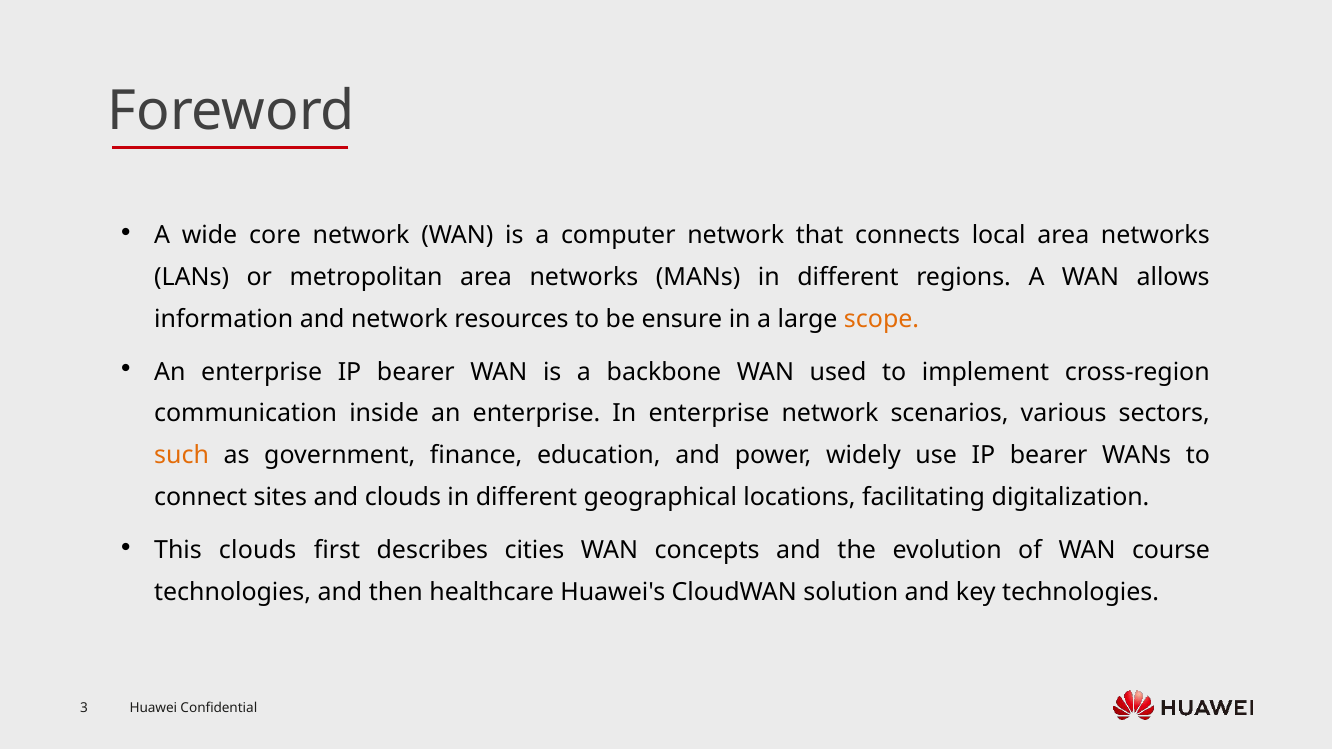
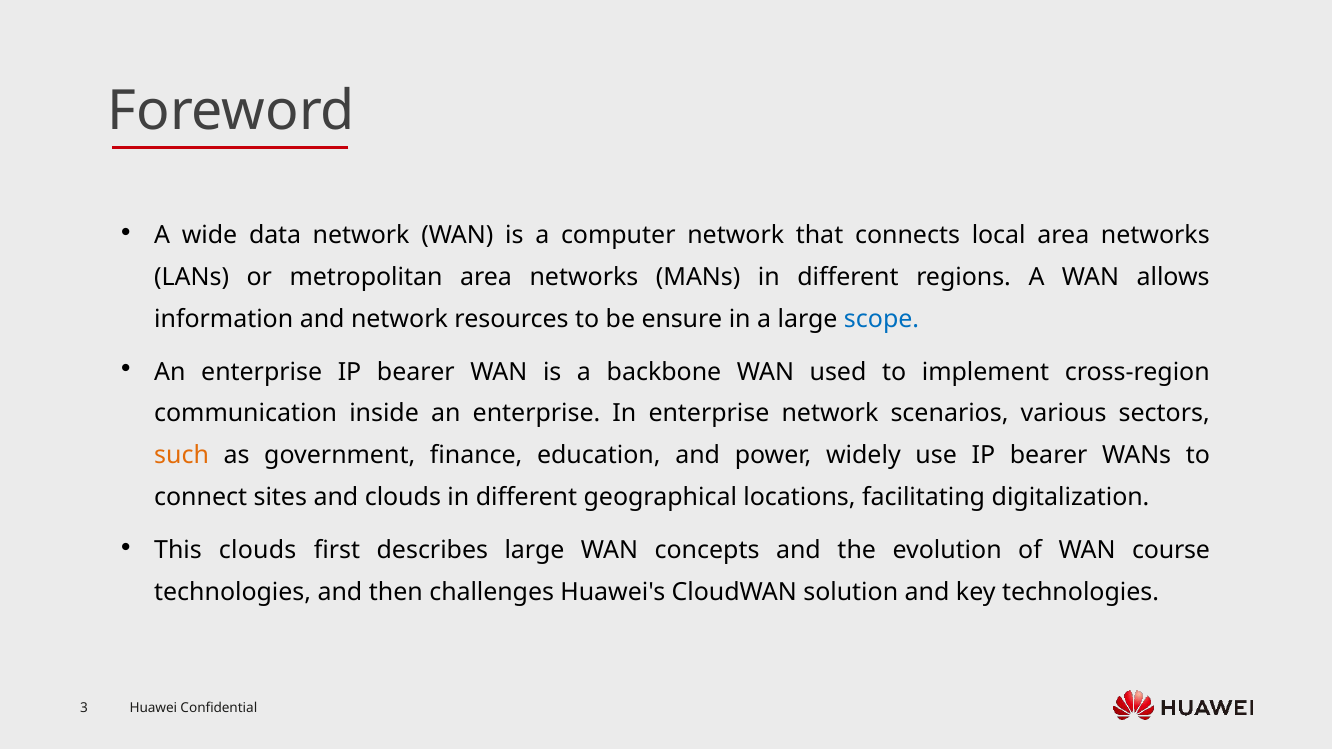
core: core -> data (275, 235)
scope colour: orange -> blue (882, 319)
describes cities: cities -> large (535, 551)
healthcare: healthcare -> challenges (492, 592)
